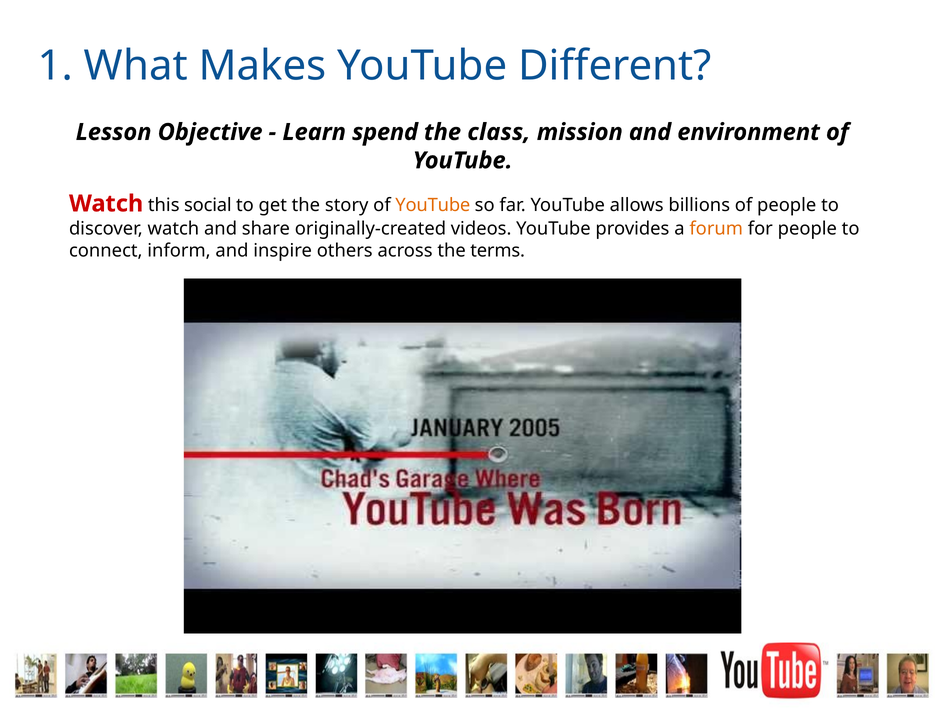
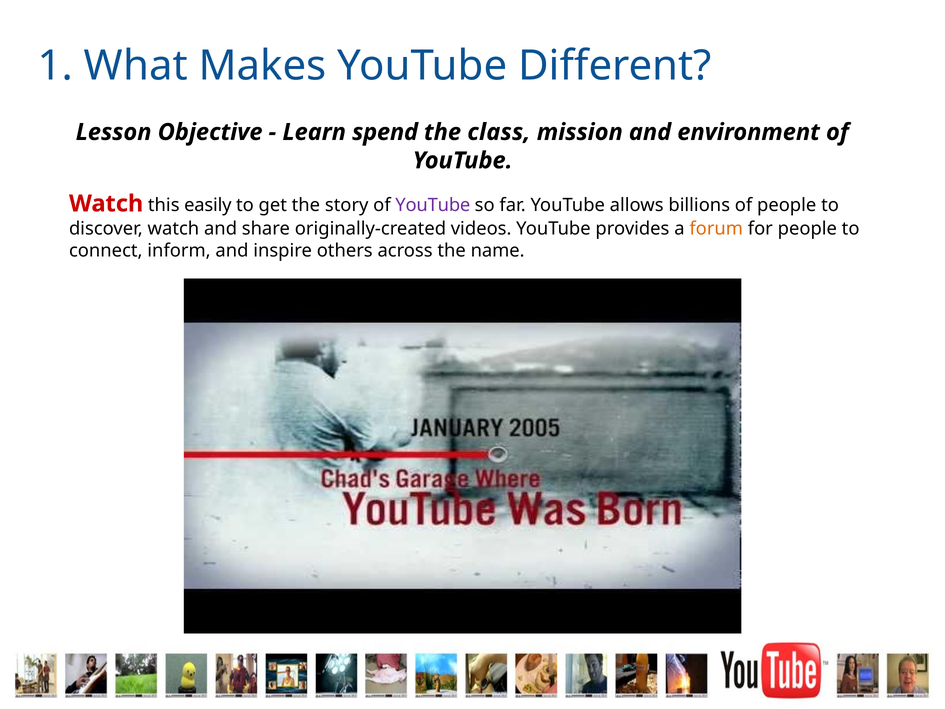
social: social -> easily (208, 205)
YouTube colour: orange -> purple (433, 205)
terms: terms -> name (498, 250)
